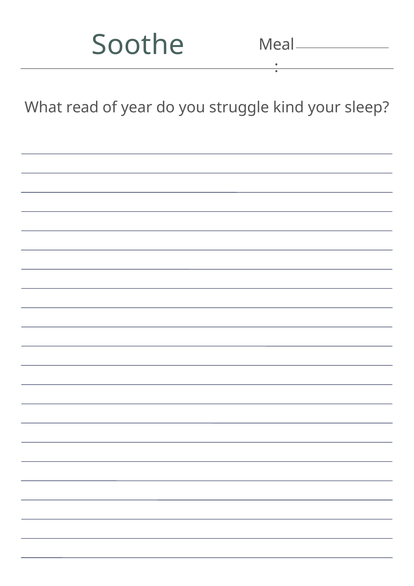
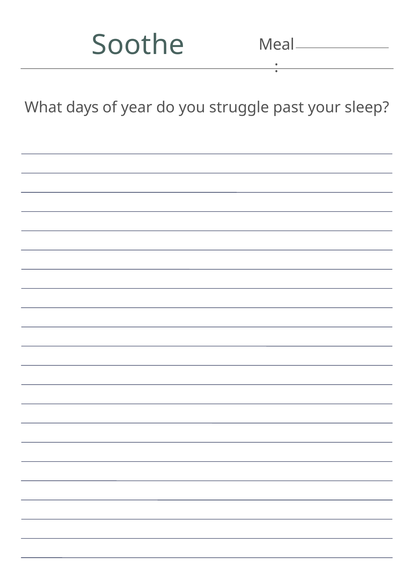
read: read -> days (82, 107)
kind: kind -> past (289, 107)
